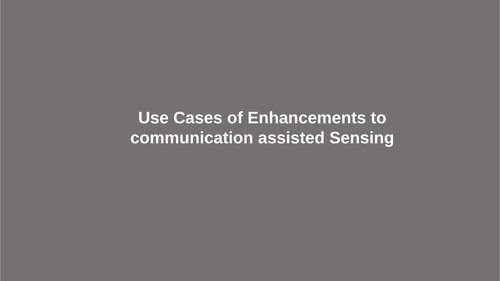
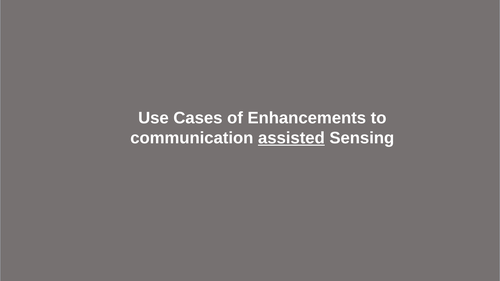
assisted underline: none -> present (291, 138)
